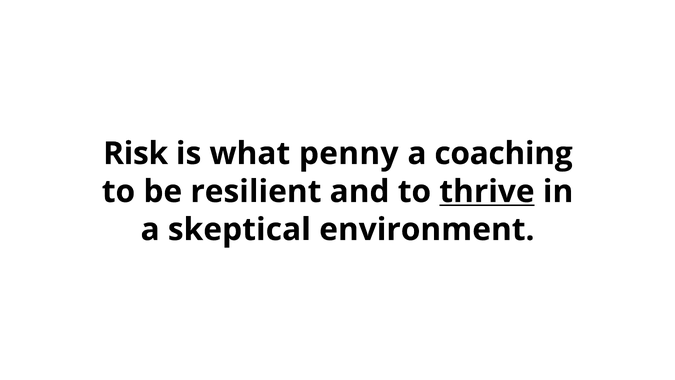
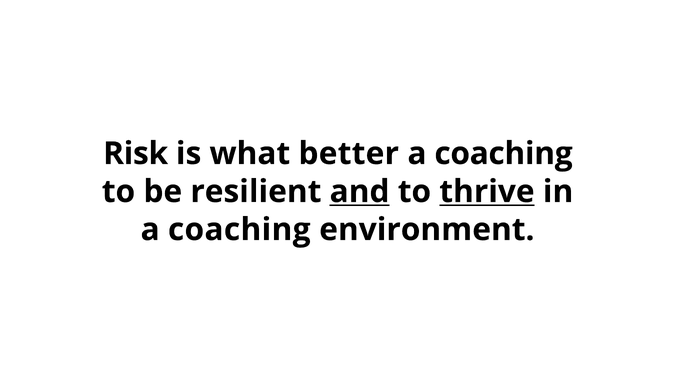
penny: penny -> better (349, 153)
and underline: none -> present (360, 191)
skeptical: skeptical -> coaching (239, 229)
